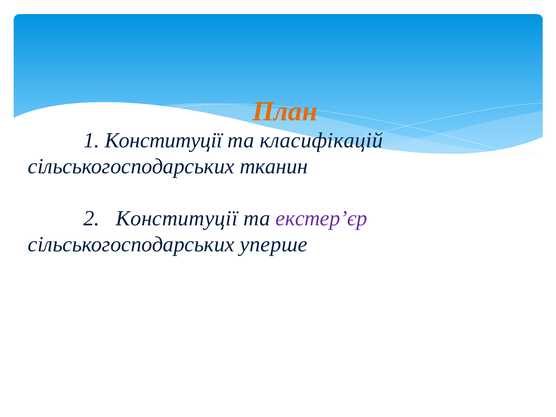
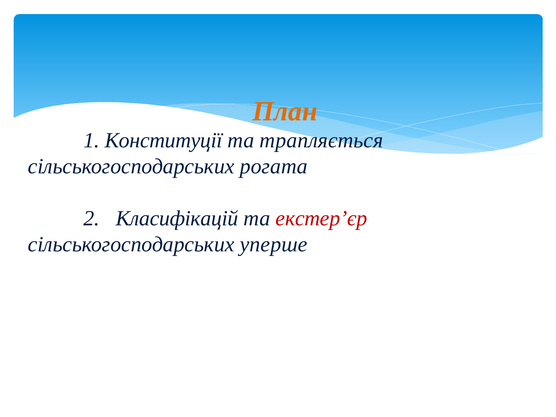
класифікацій: класифікацій -> трапляється (321, 141)
тканин: тканин -> рогата (274, 166)
2 Конституції: Конституції -> Класифікацій (177, 218)
екстер’єр colour: purple -> red (321, 218)
